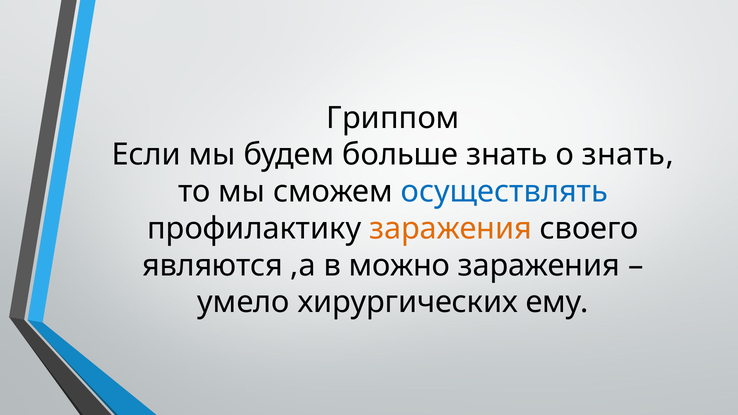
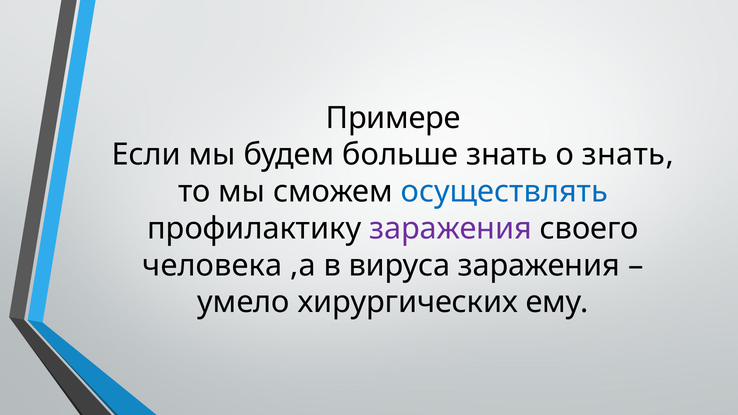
Гриппом: Гриппом -> Примере (393, 118)
заражения colour: orange -> purple (451, 229)
являются: являются -> человека (212, 265)
можно: можно -> вируса (399, 265)
